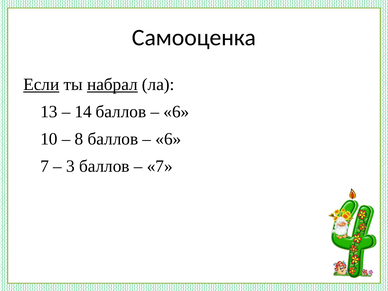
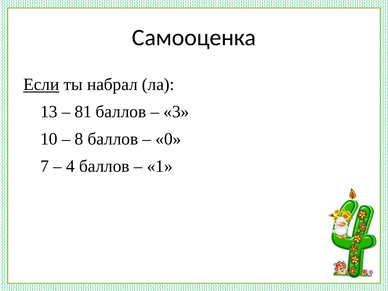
набрал underline: present -> none (112, 84)
14: 14 -> 81 (83, 112)
6: 6 -> 3 (176, 112)
6: 6 -> 0 (168, 139)
3: 3 -> 4 (70, 166)
7: 7 -> 1 (160, 166)
